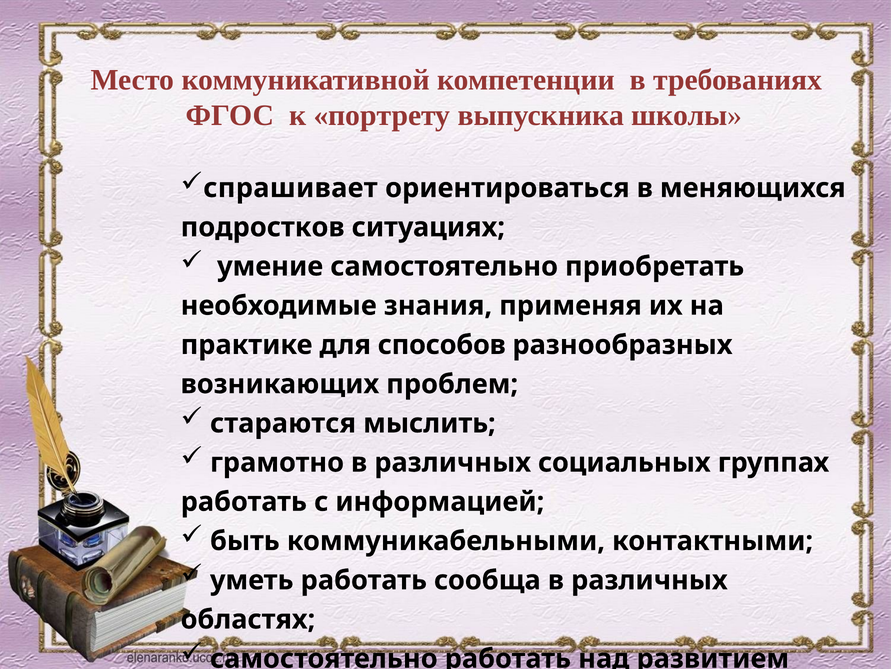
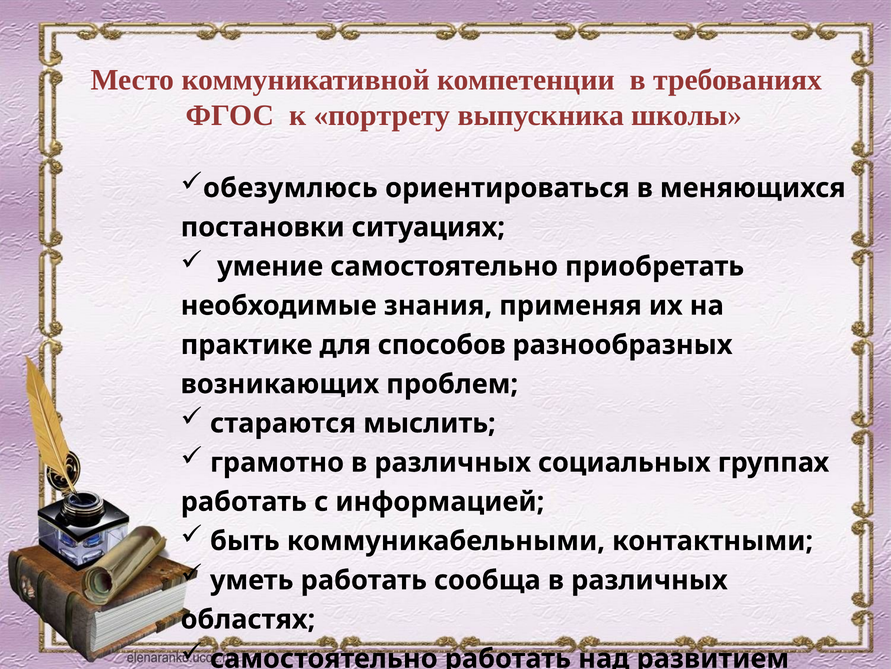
спрашивает: спрашивает -> обезумлюсь (290, 188)
подростков: подростков -> постановки (263, 227)
